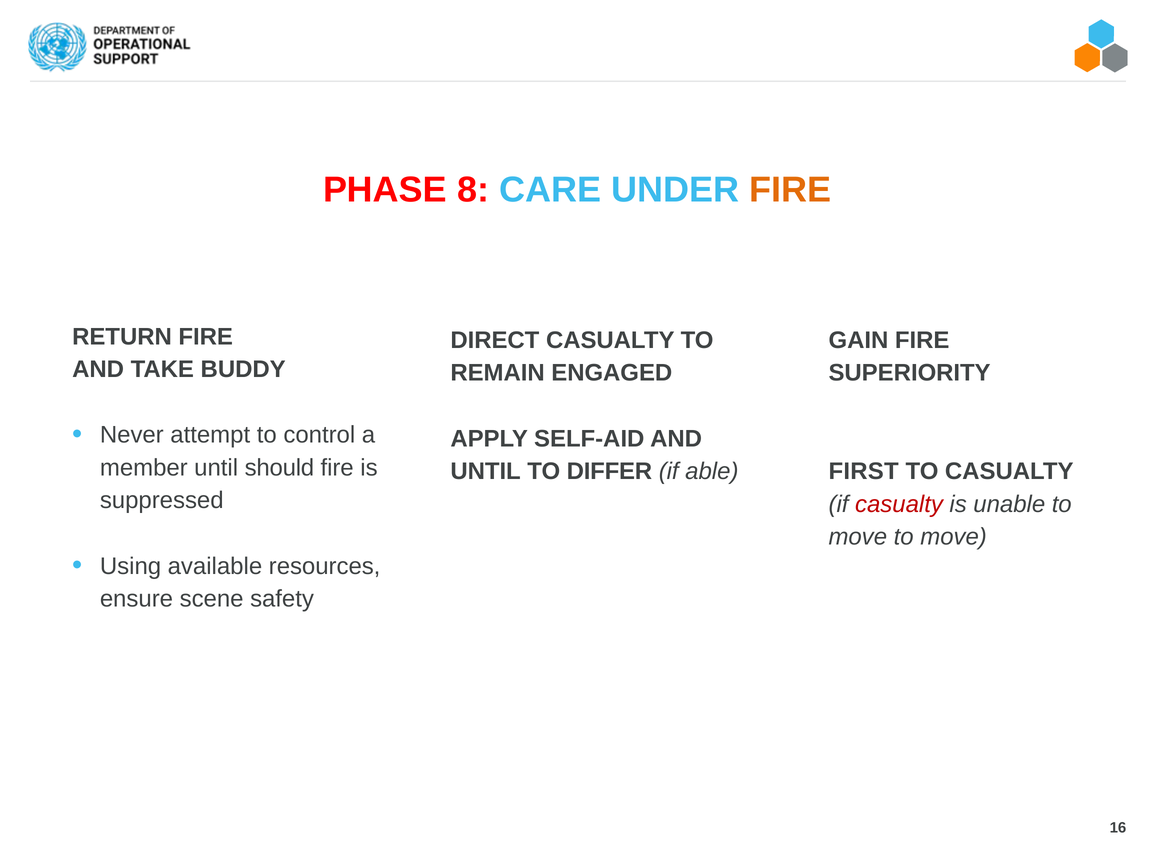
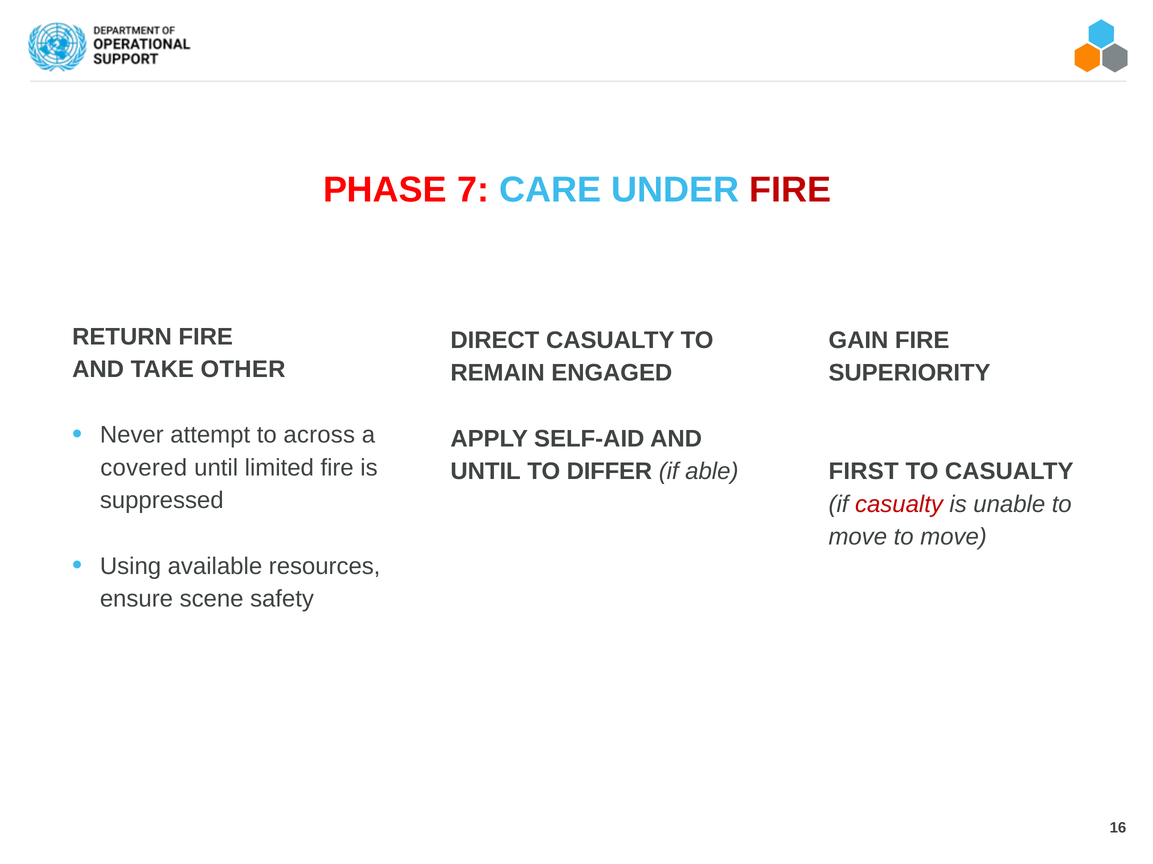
8: 8 -> 7 (473, 190)
FIRE colour: orange -> red (790, 190)
BUDDY: BUDDY -> OTHER (243, 370)
control: control -> across (319, 435)
member: member -> covered (144, 468)
should: should -> limited (279, 468)
